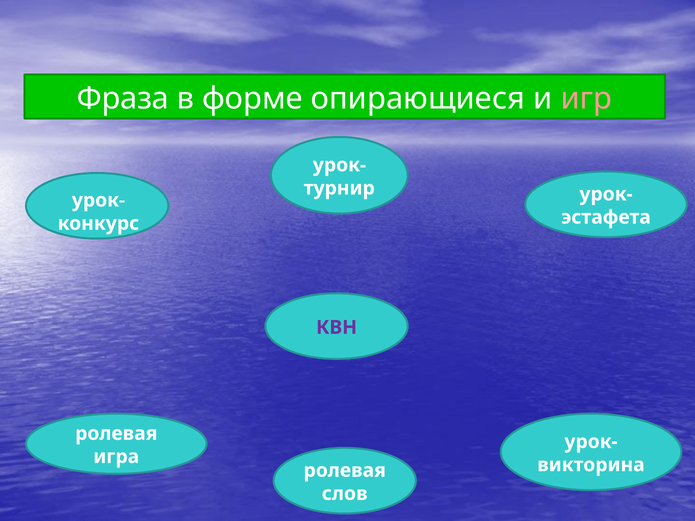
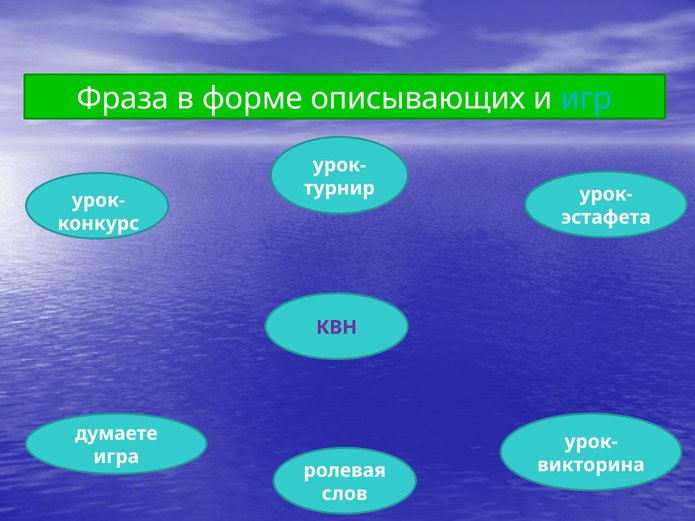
опирающиеся: опирающиеся -> описывающих (418, 99)
игр colour: pink -> light blue (586, 99)
ролевая: ролевая -> думаете (116, 434)
